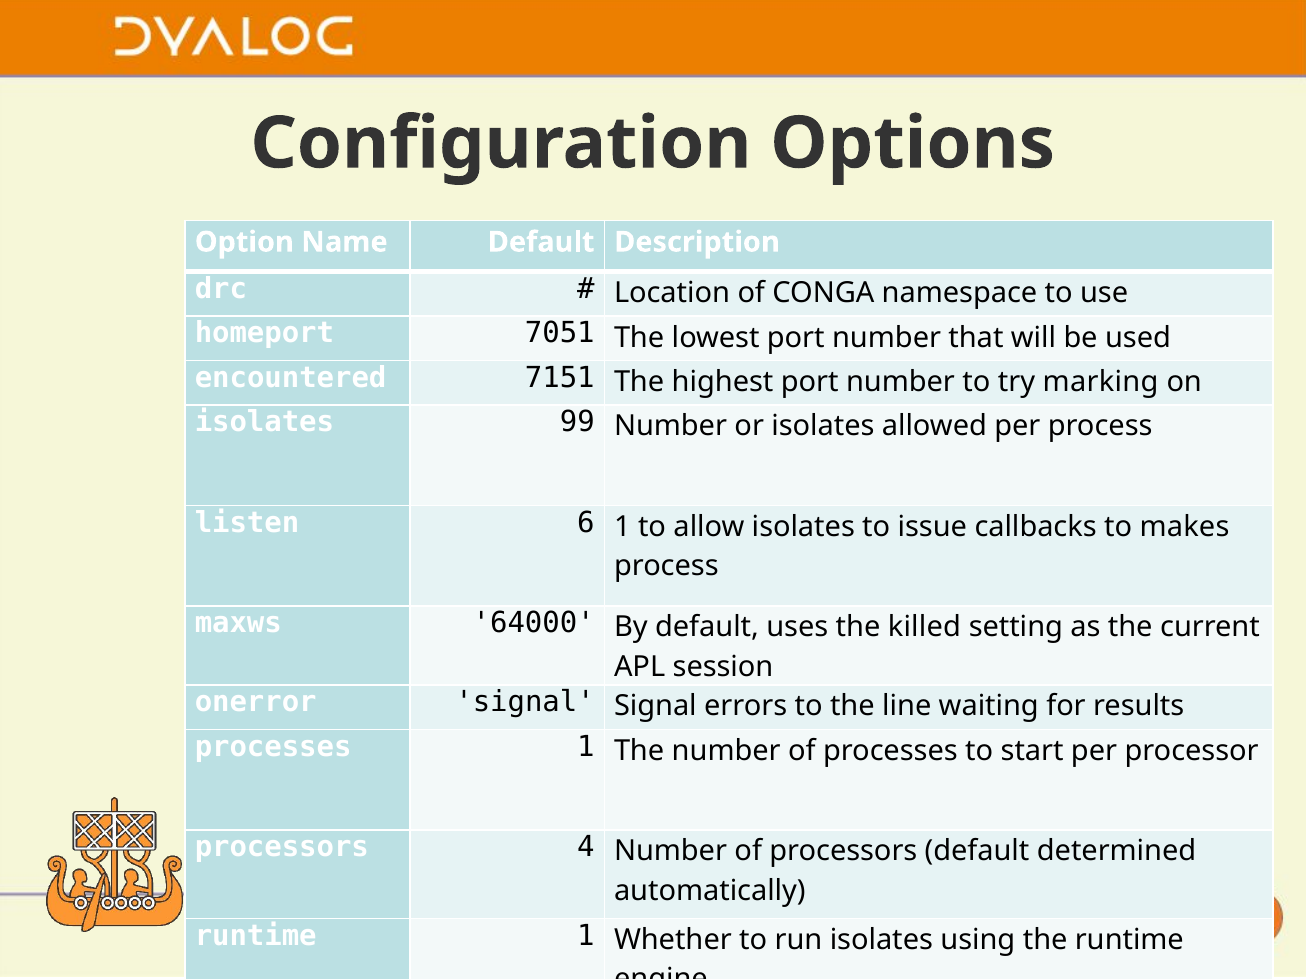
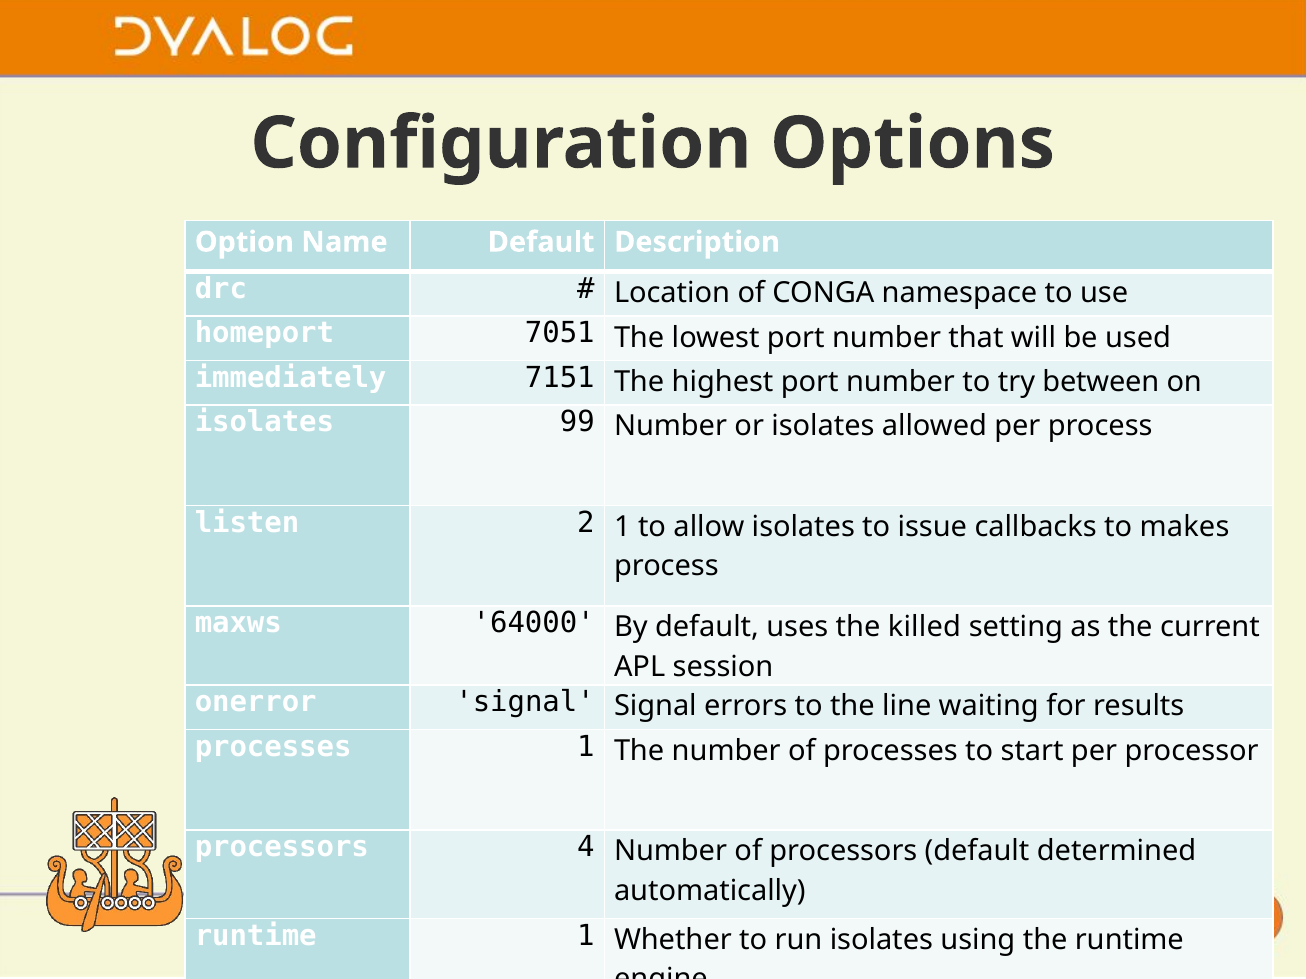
encountered: encountered -> immediately (291, 378)
marking: marking -> between (1101, 382)
6: 6 -> 2 (586, 523)
